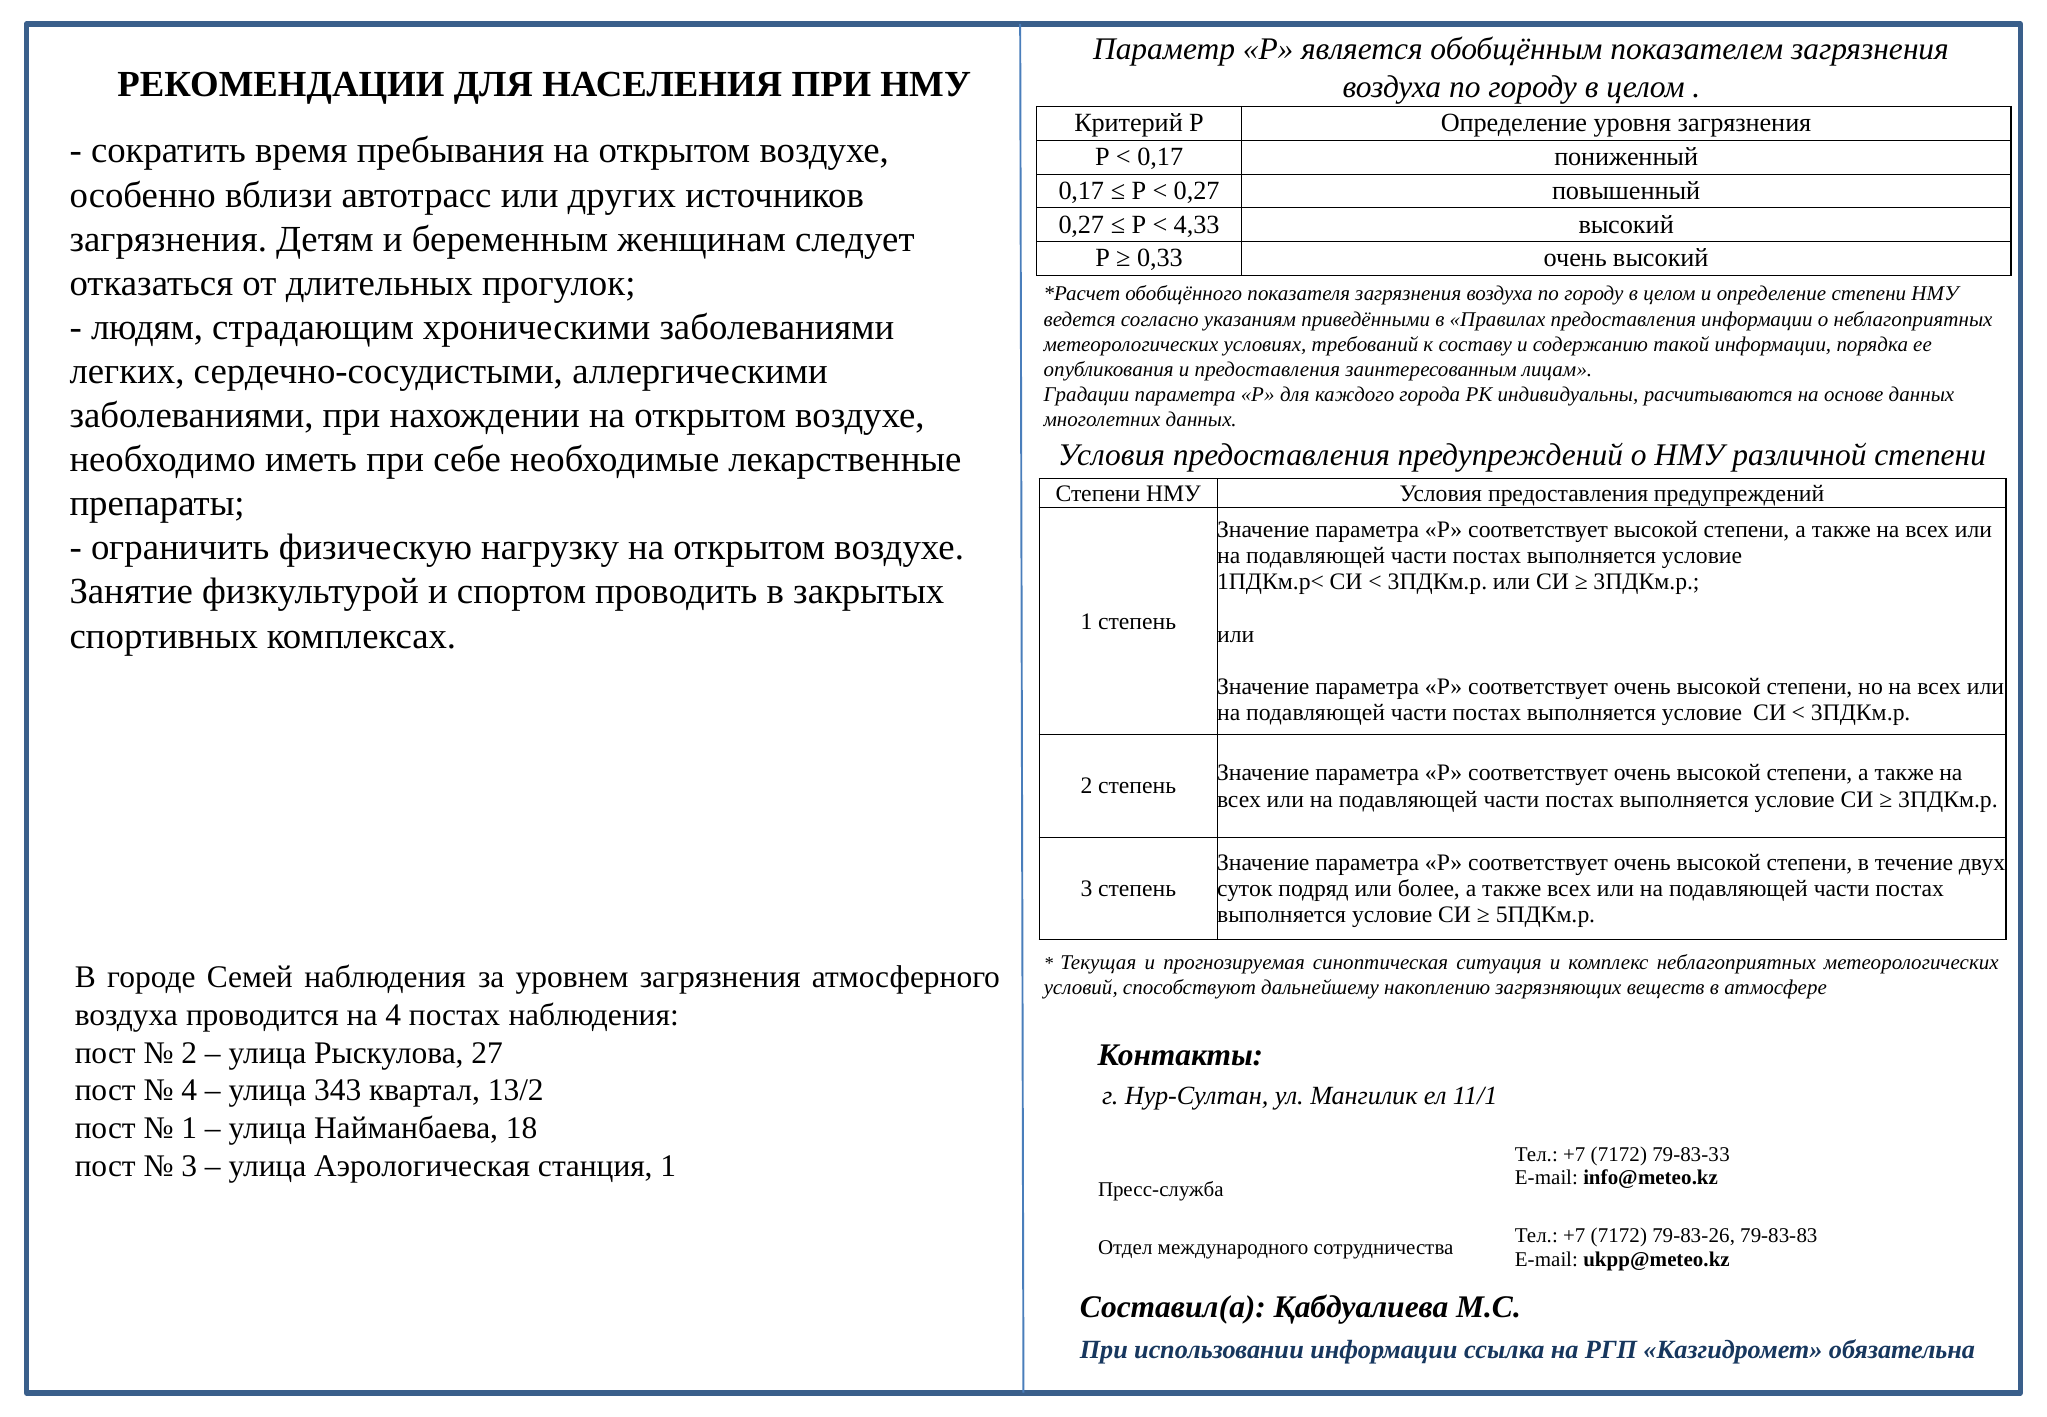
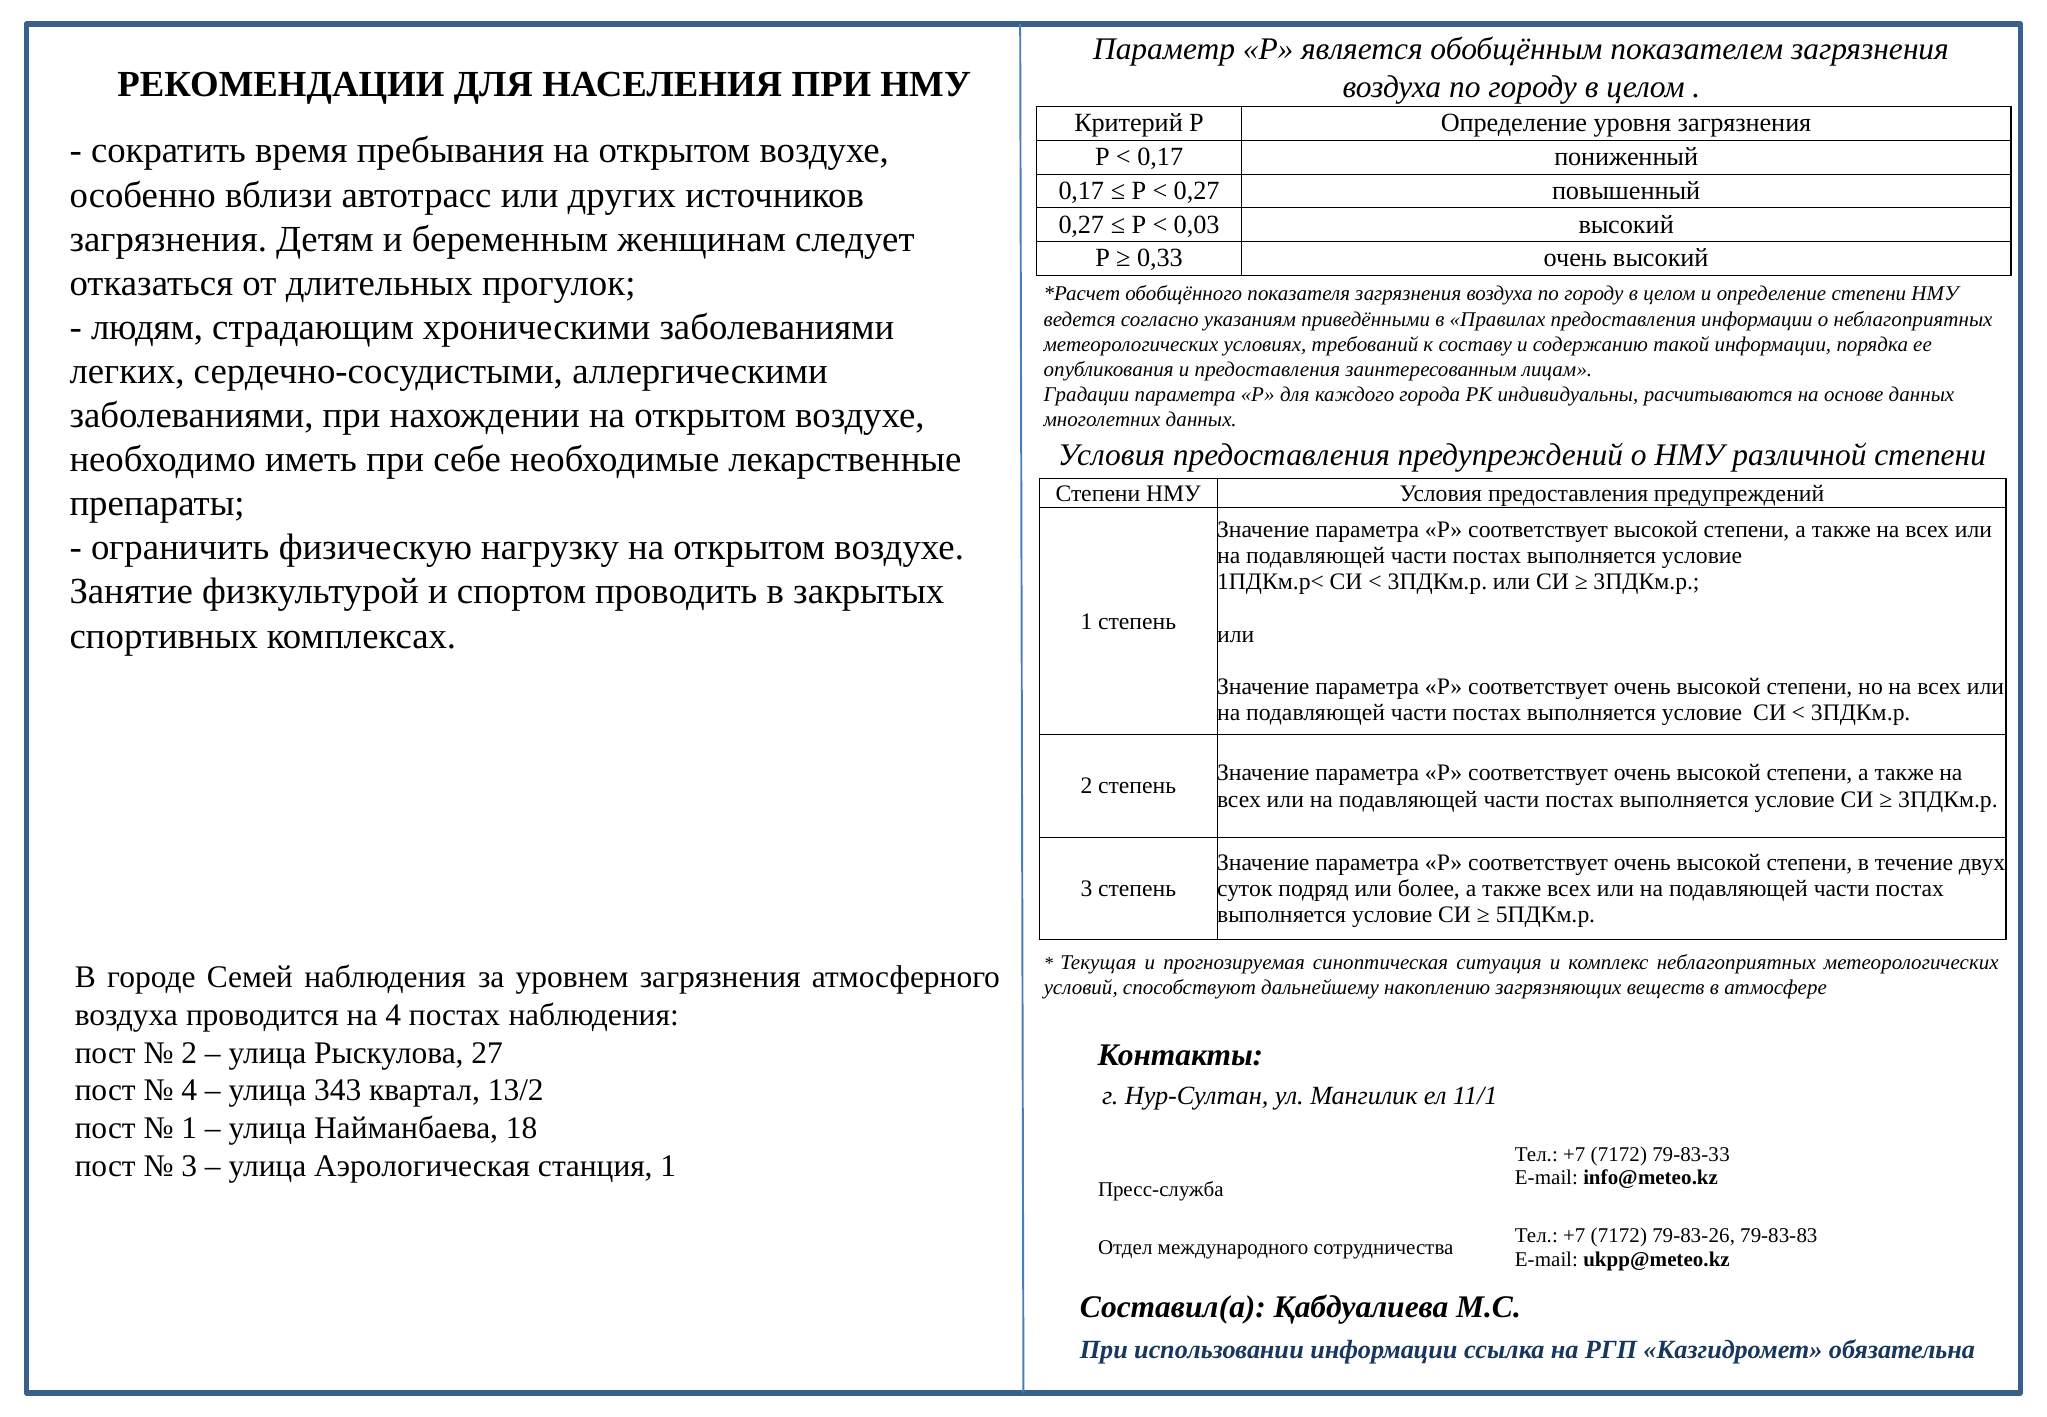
4,33: 4,33 -> 0,03 (1197, 225)
